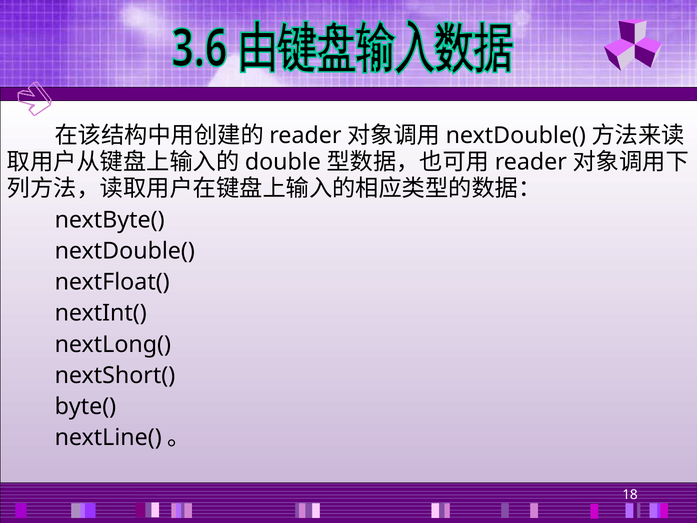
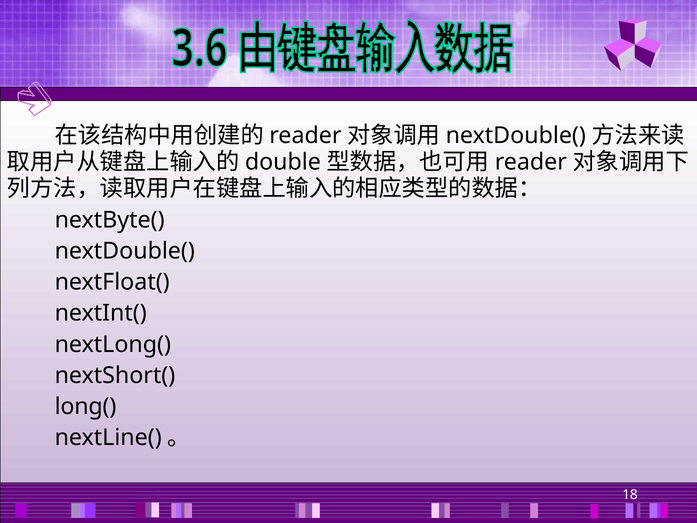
byte(: byte( -> long( (86, 406)
